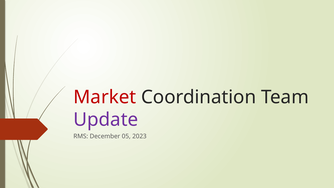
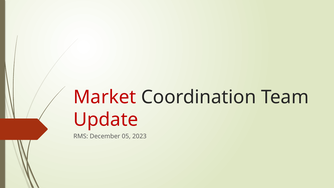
Update colour: purple -> red (106, 120)
